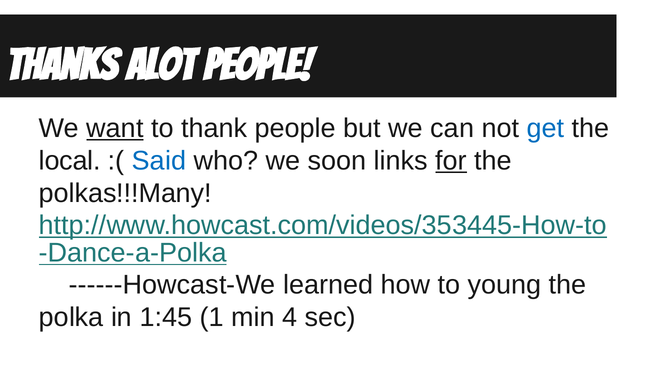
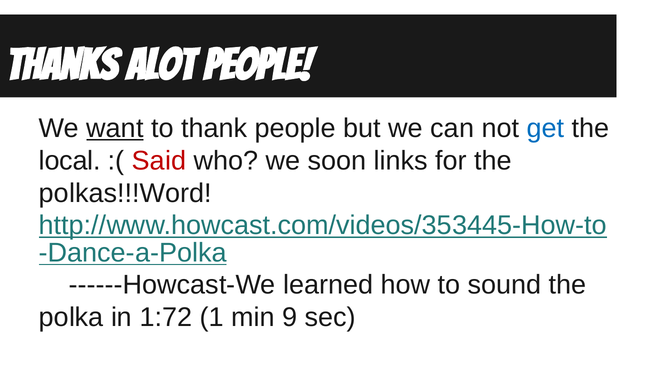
Said colour: blue -> red (159, 161)
for underline: present -> none (451, 161)
polkas!!!Many: polkas!!!Many -> polkas!!!Word (125, 193)
young: young -> sound (505, 285)
1:45: 1:45 -> 1:72 (166, 318)
4: 4 -> 9 (290, 318)
